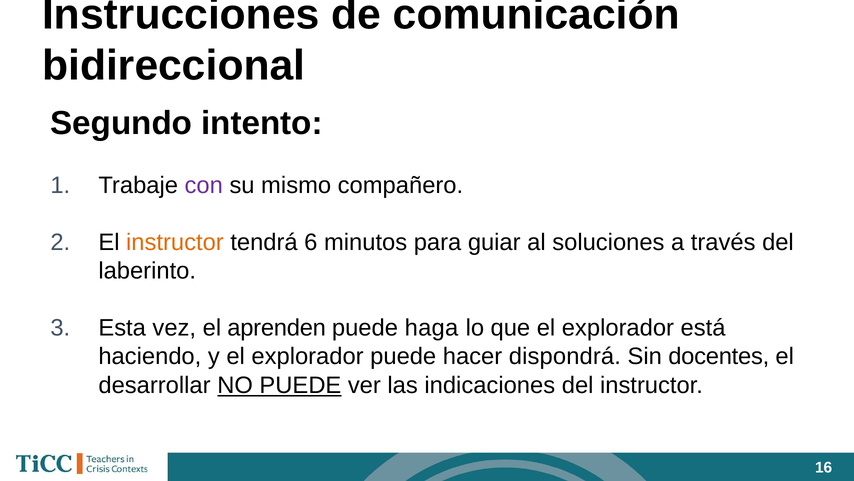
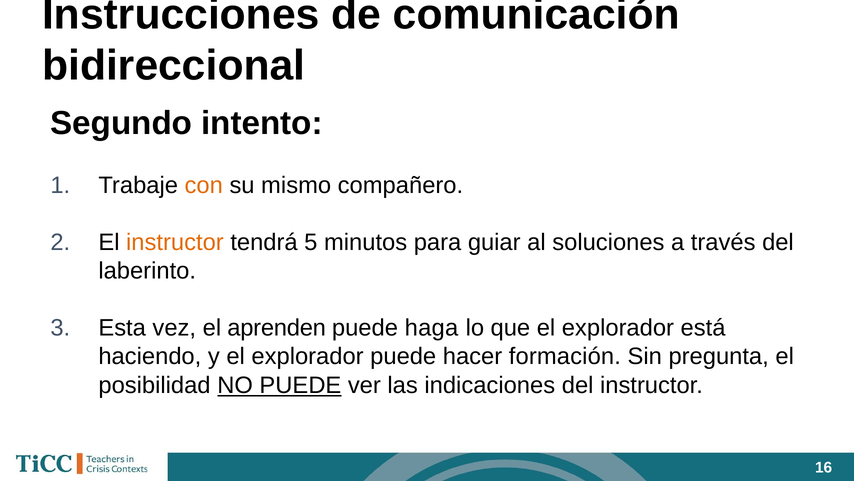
con colour: purple -> orange (204, 185)
6: 6 -> 5 (311, 242)
dispondrá: dispondrá -> formación (565, 356)
docentes: docentes -> pregunta (719, 356)
desarrollar: desarrollar -> posibilidad (155, 385)
